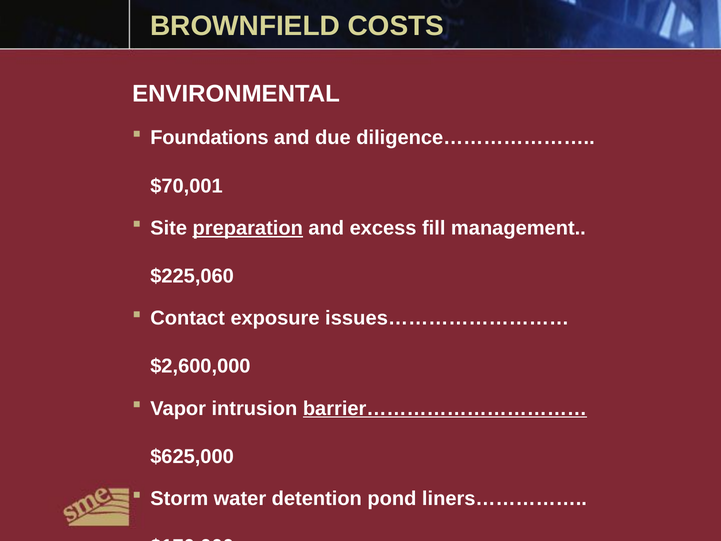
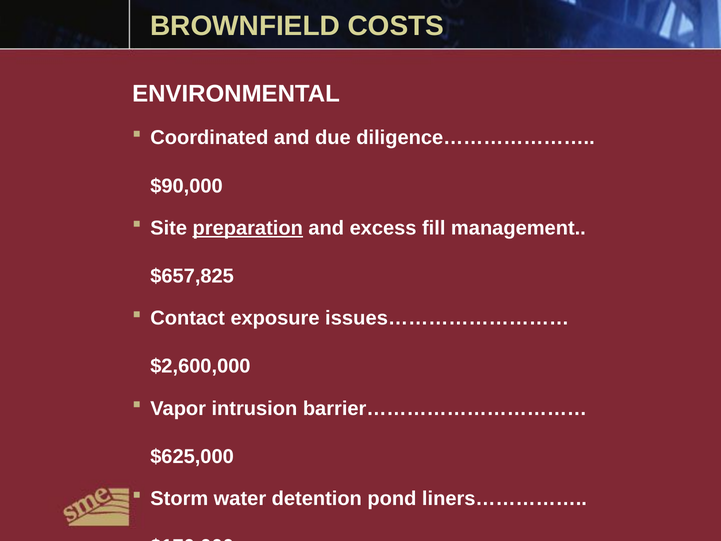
Foundations: Foundations -> Coordinated (209, 138)
$70,001: $70,001 -> $90,000 (187, 186)
$225,060: $225,060 -> $657,825 (192, 276)
barrier…………………………… underline: present -> none (445, 408)
